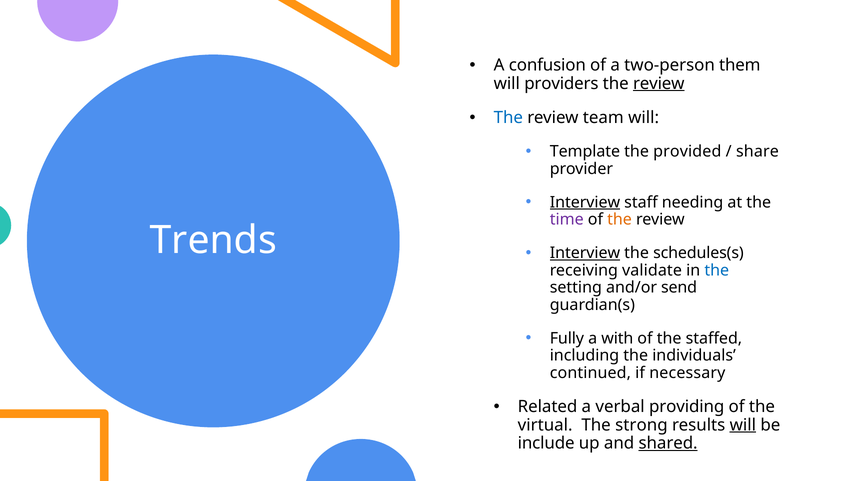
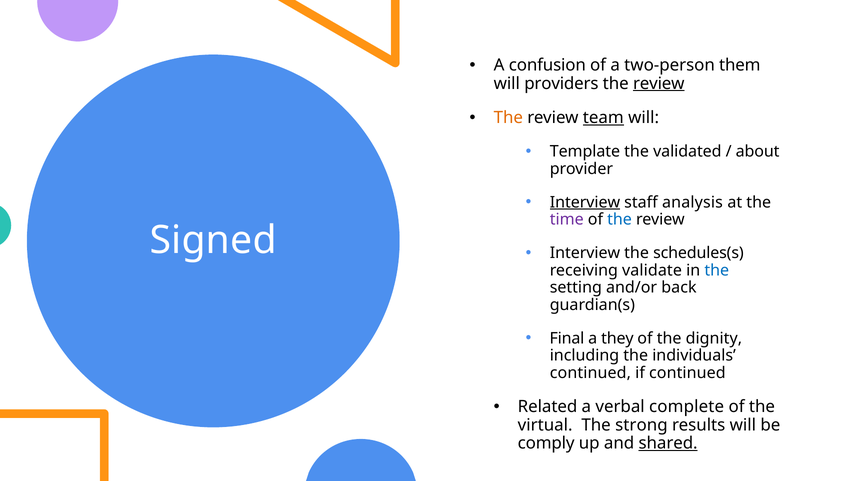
The colour: blue -> orange (508, 118)
team underline: none -> present (603, 118)
provided: provided -> validated (687, 152)
share: share -> about (758, 152)
needing: needing -> analysis (692, 202)
the colour: orange -> blue (620, 220)
Trends: Trends -> Signed (213, 240)
Interview underline: present -> none (585, 253)
send: send -> back (679, 288)
Fully: Fully -> Final (567, 338)
with: with -> they (617, 338)
staffed: staffed -> dignity (714, 338)
if necessary: necessary -> continued (687, 373)
providing: providing -> complete (687, 407)
will underline: present -> none (743, 425)
include: include -> comply (546, 443)
